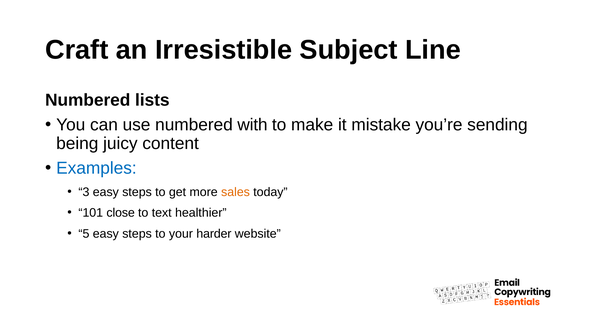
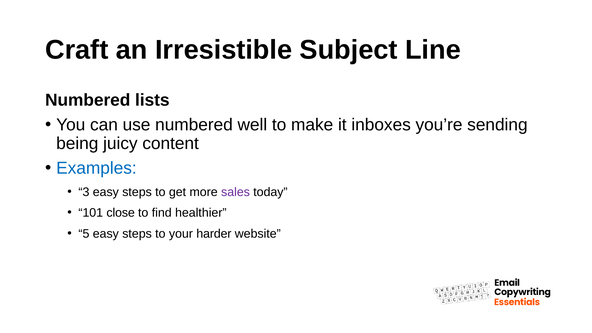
with: with -> well (252, 125)
mistake: mistake -> inboxes (381, 125)
sales colour: orange -> purple (235, 192)
text: text -> find (162, 213)
